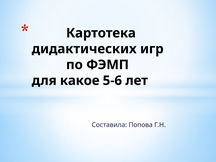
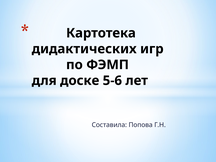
какое: какое -> доске (80, 81)
